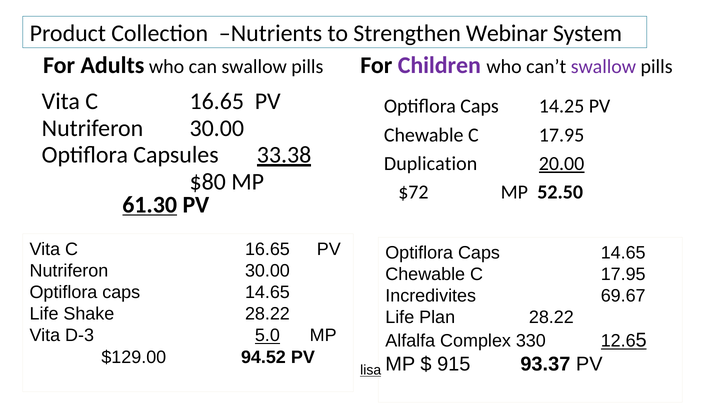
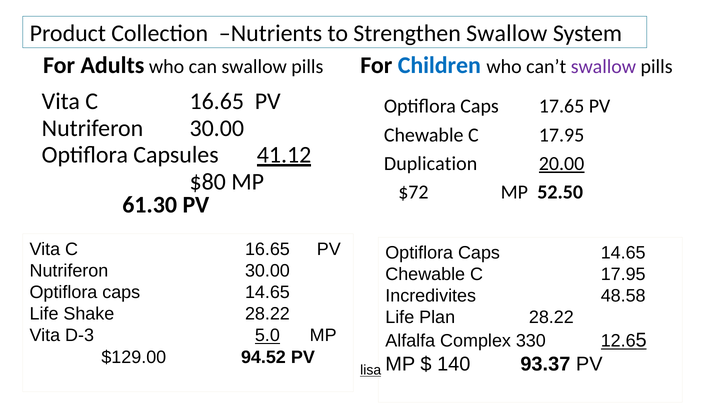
Strengthen Webinar: Webinar -> Swallow (507, 34)
Children colour: purple -> blue (439, 65)
14.25: 14.25 -> 17.65 (562, 106)
33.38: 33.38 -> 41.12 (284, 155)
61.30 underline: present -> none (150, 205)
69.67: 69.67 -> 48.58 (623, 296)
915: 915 -> 140 (454, 364)
